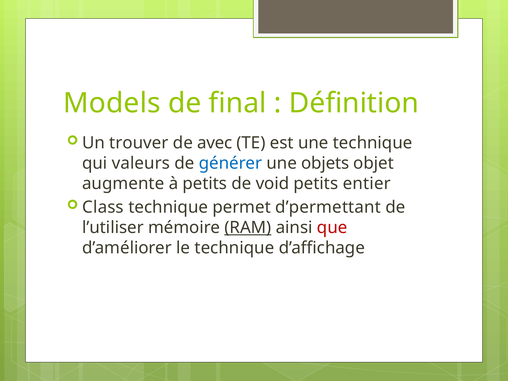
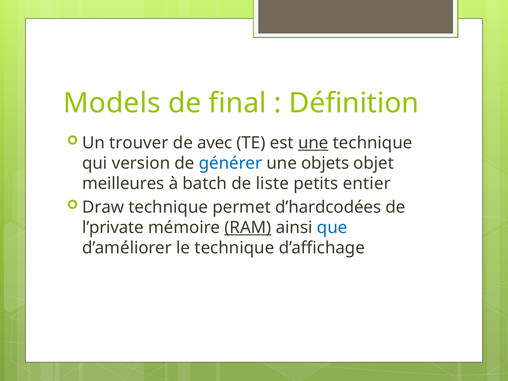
une underline: none -> present (313, 143)
valeurs: valeurs -> version (141, 163)
augmente: augmente -> meilleures (123, 184)
à petits: petits -> batch (205, 184)
void: void -> liste (272, 184)
Class: Class -> Draw (103, 207)
d’permettant: d’permettant -> d’hardcodées (328, 207)
l’utiliser: l’utiliser -> l’private (113, 228)
que colour: red -> blue (332, 228)
